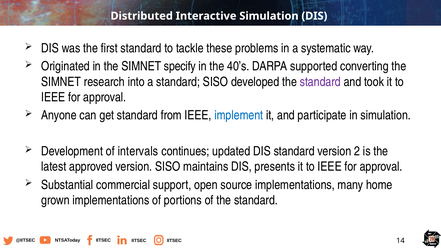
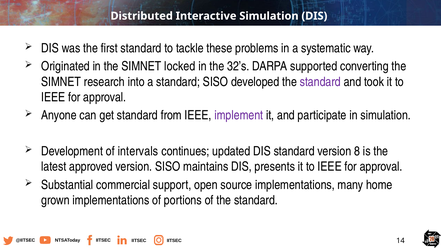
specify: specify -> locked (180, 66)
40’s: 40’s -> 32’s (238, 66)
implement colour: blue -> purple (239, 115)
2: 2 -> 8 (357, 151)
